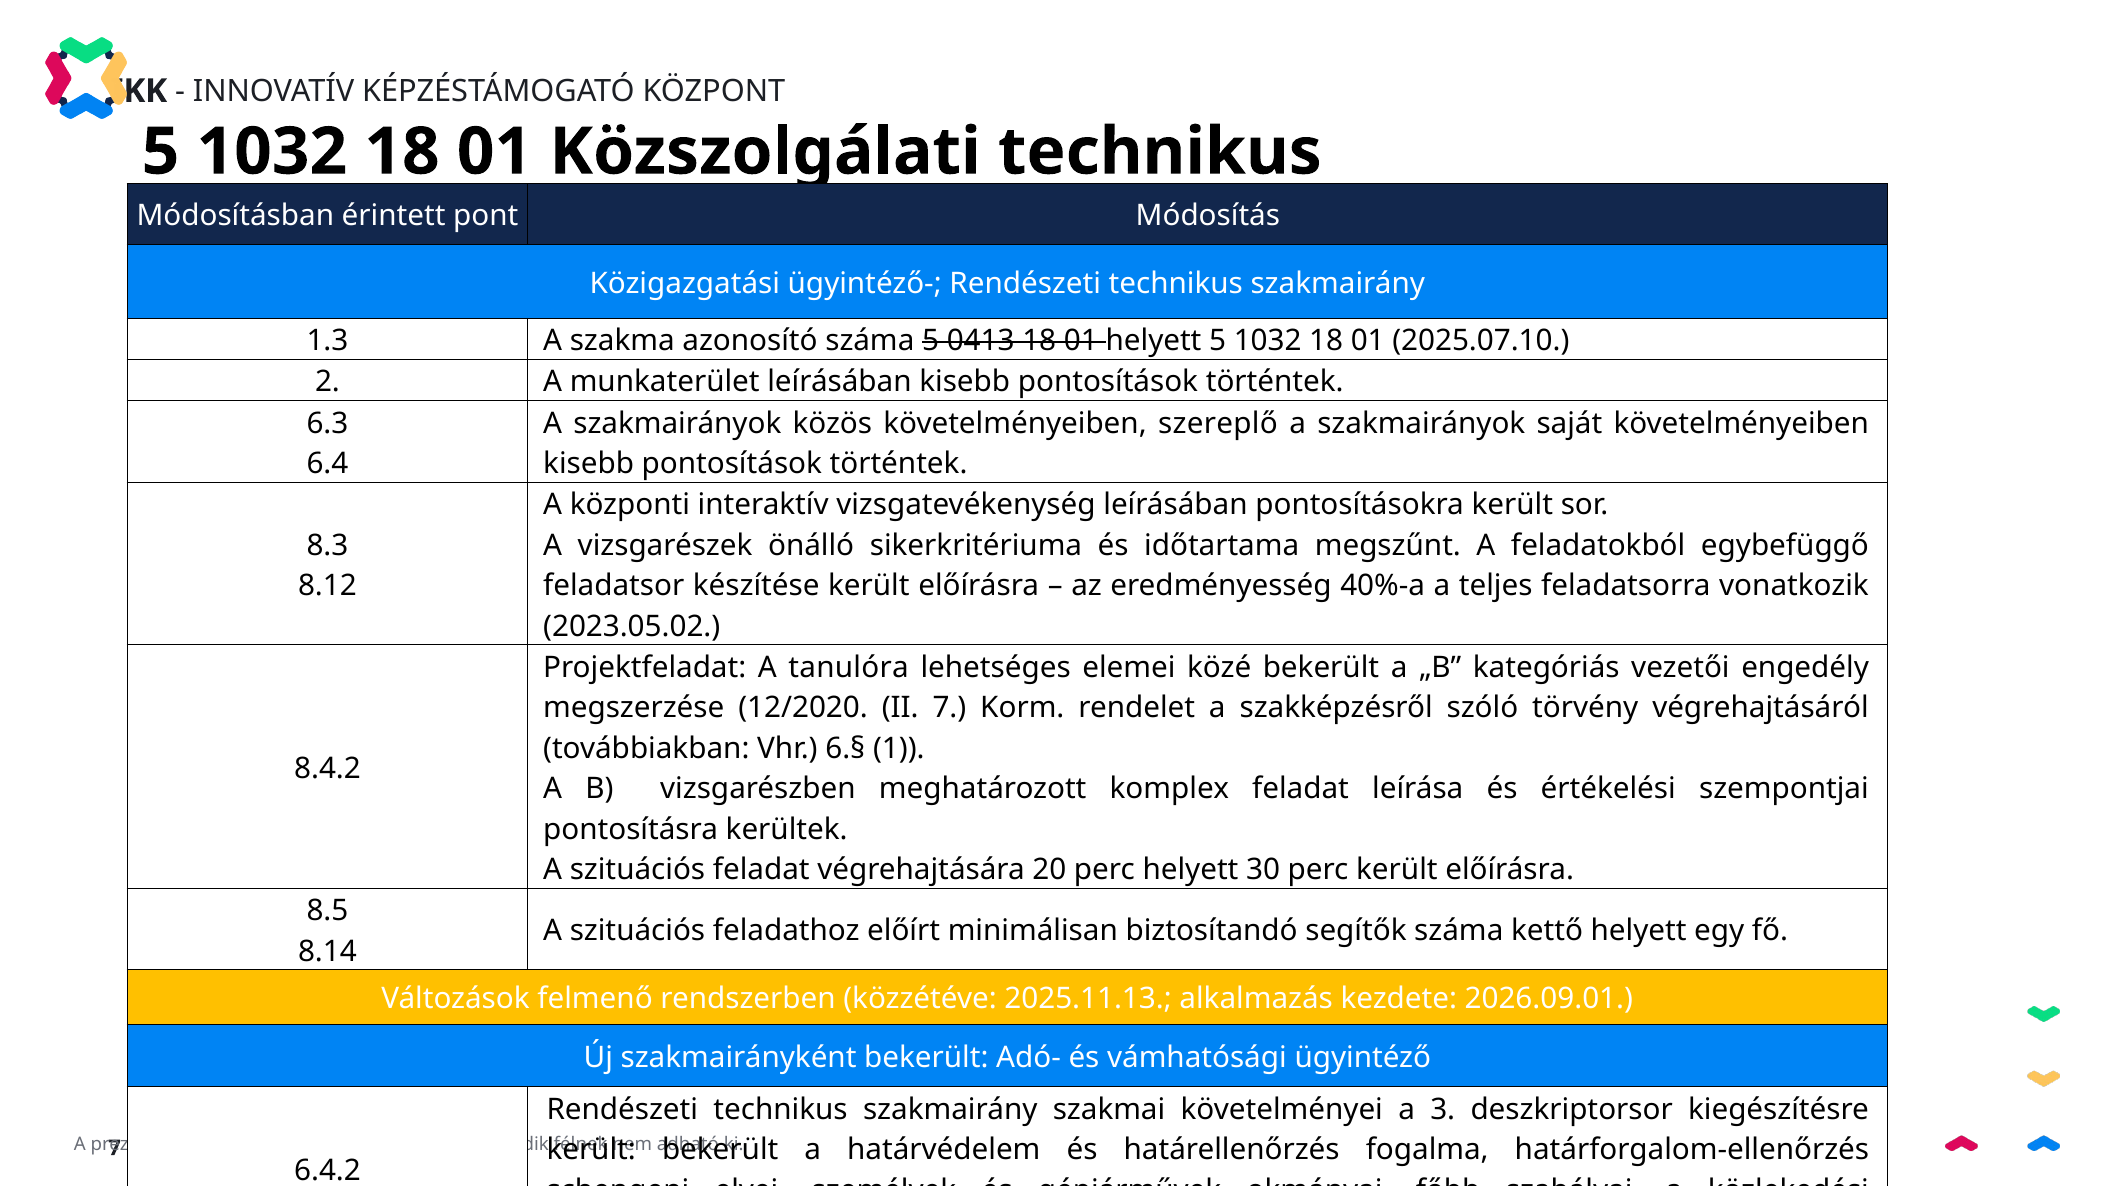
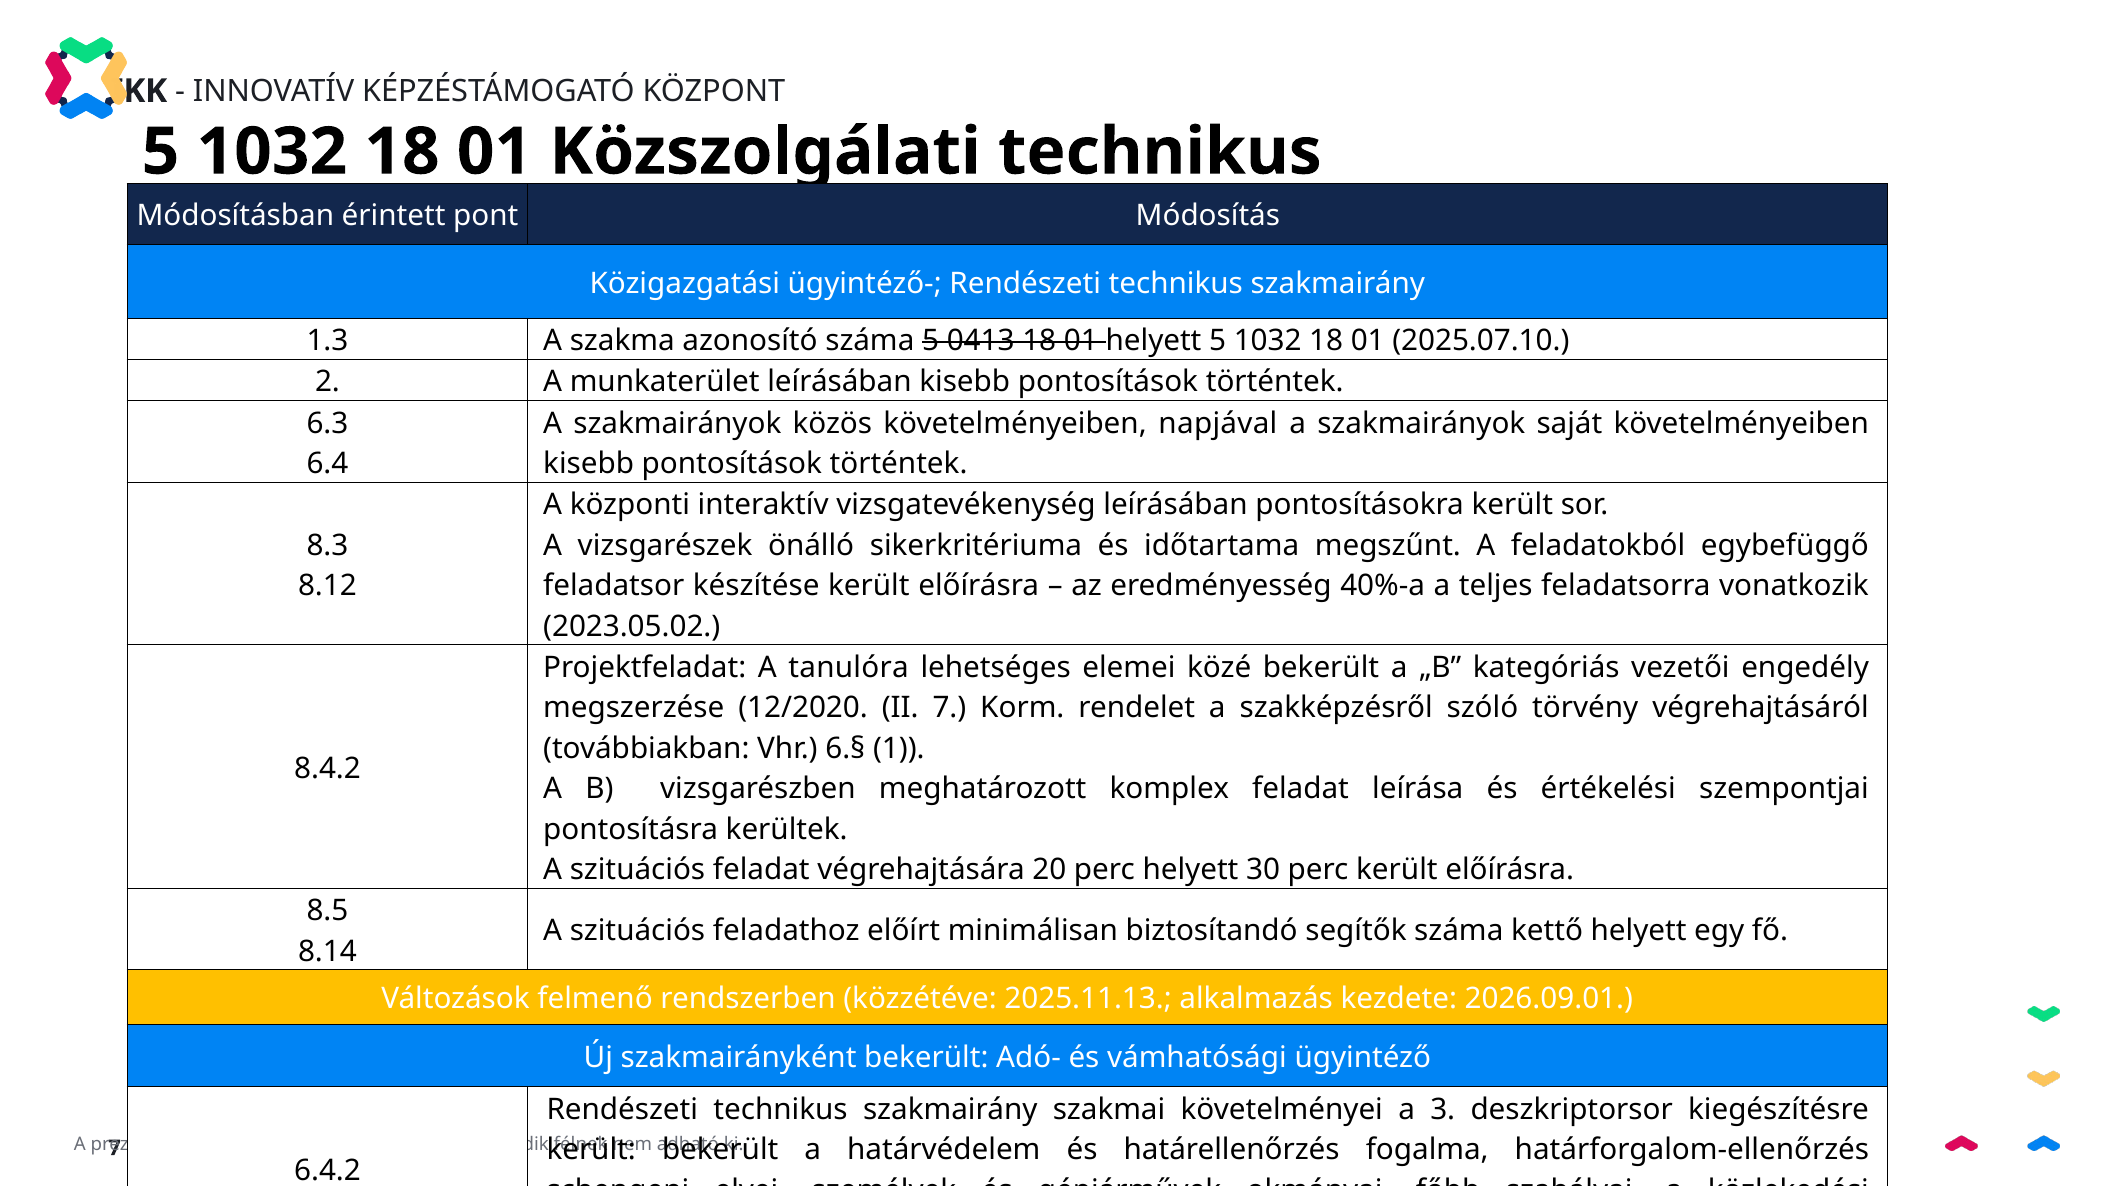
szereplő: szereplő -> napjával (1218, 423)
